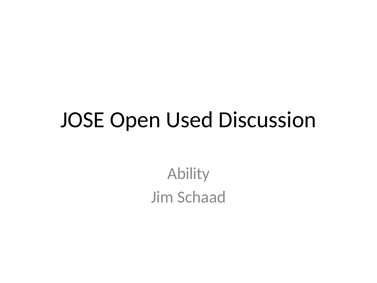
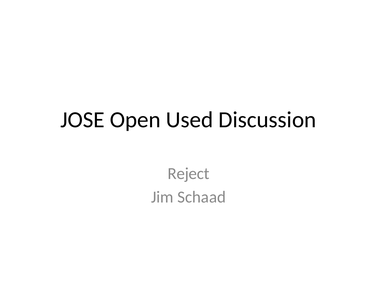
Ability: Ability -> Reject (189, 173)
